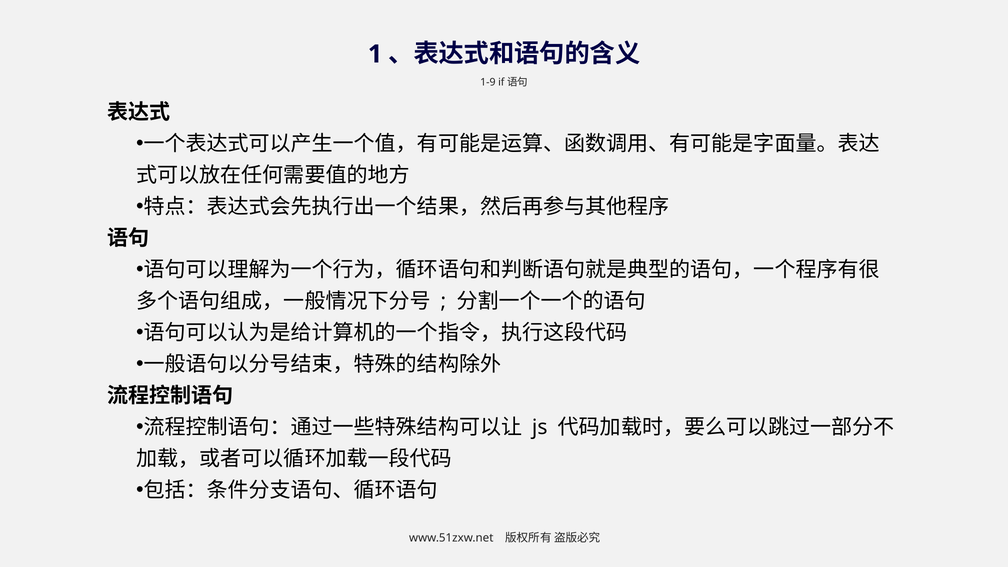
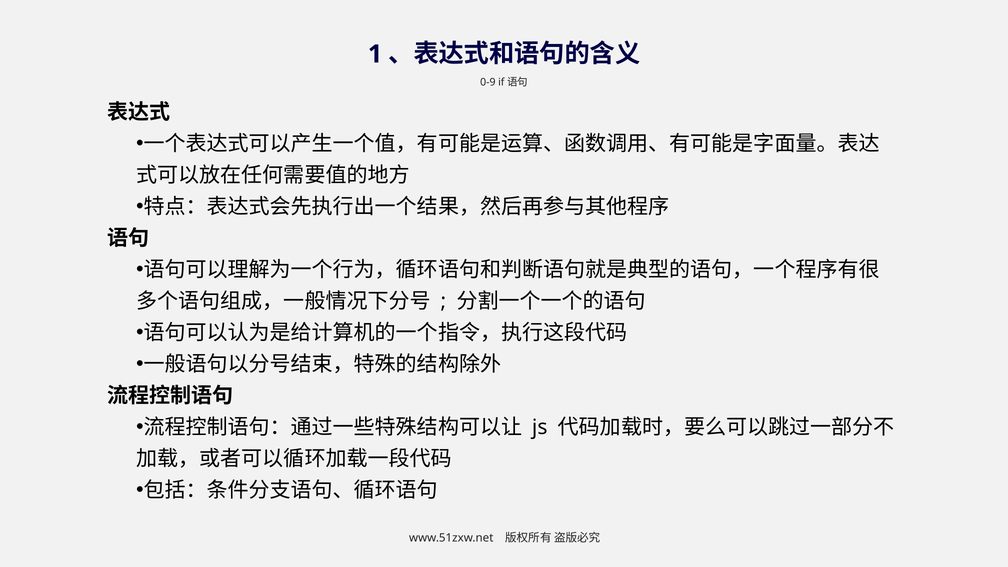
1-9: 1-9 -> 0-9 (488, 82)
